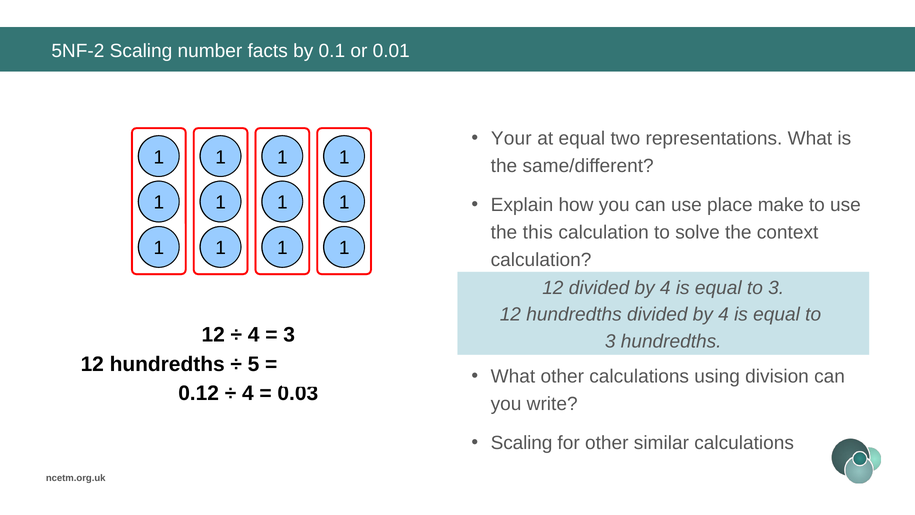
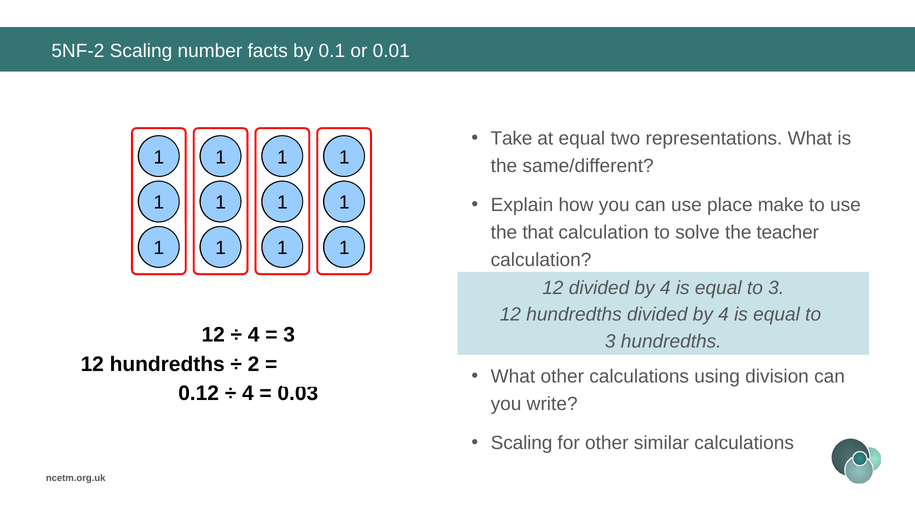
Your: Your -> Take (511, 138)
this: this -> that (538, 232)
context: context -> teacher (788, 232)
5: 5 -> 2 (253, 364)
